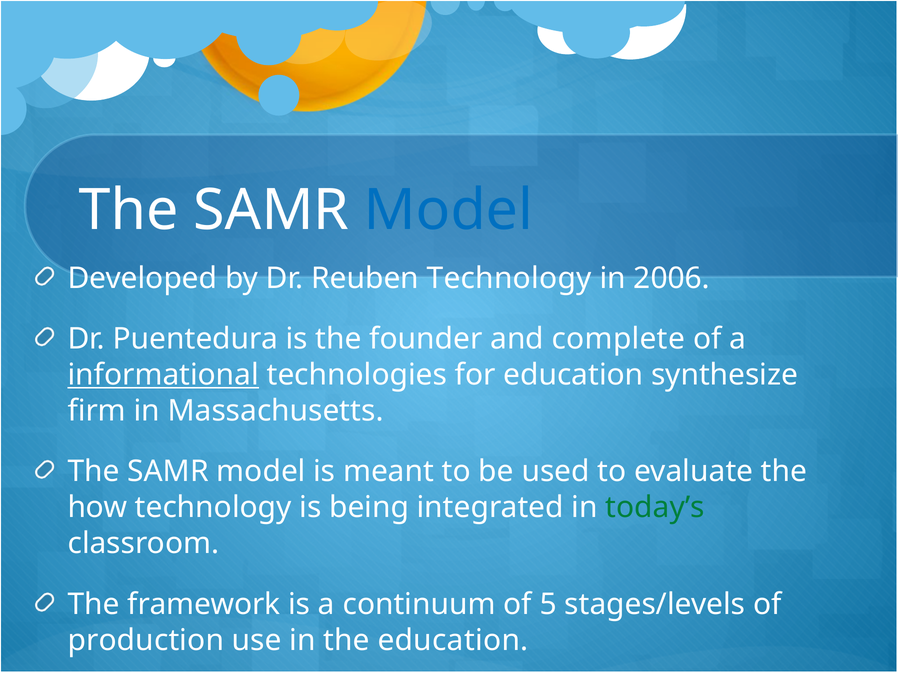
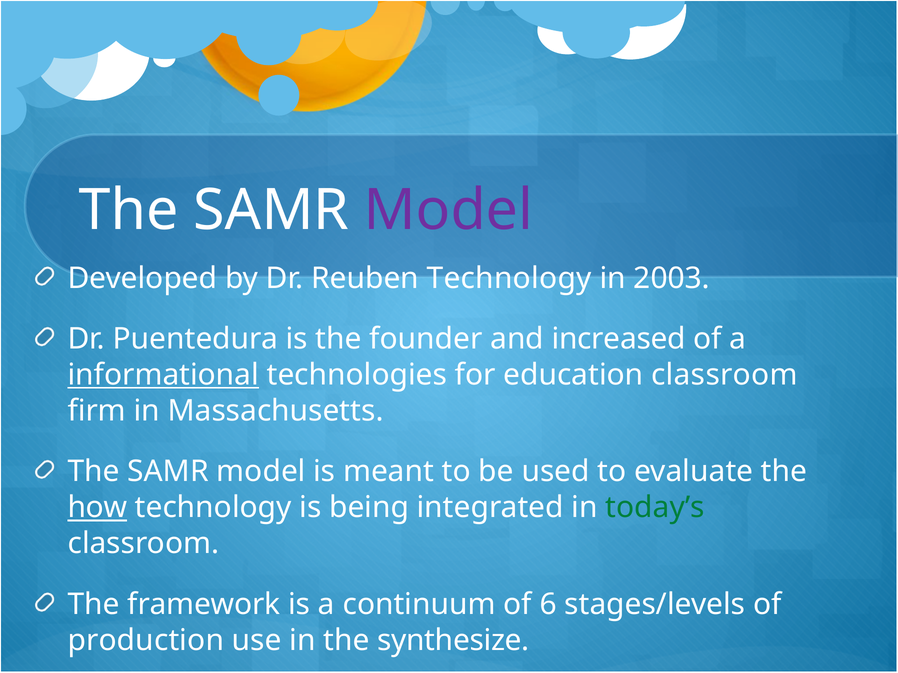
Model colour: blue -> purple (449, 210)
2006: 2006 -> 2003 (672, 278)
complete: complete -> increased (619, 339)
education synthesize: synthesize -> classroom (724, 375)
how underline: none -> present (97, 508)
5: 5 -> 6 (548, 605)
the education: education -> synthesize (453, 641)
